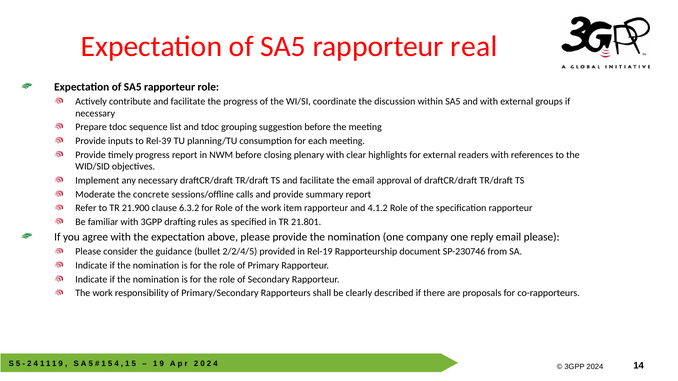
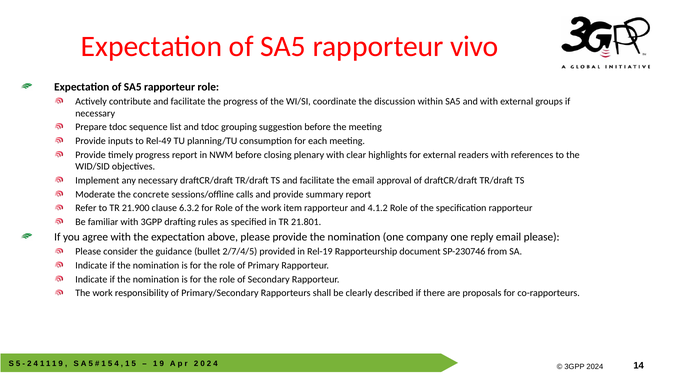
real: real -> vivo (474, 47)
Rel-39: Rel-39 -> Rel-49 (159, 141)
2/2/4/5: 2/2/4/5 -> 2/7/4/5 (240, 252)
